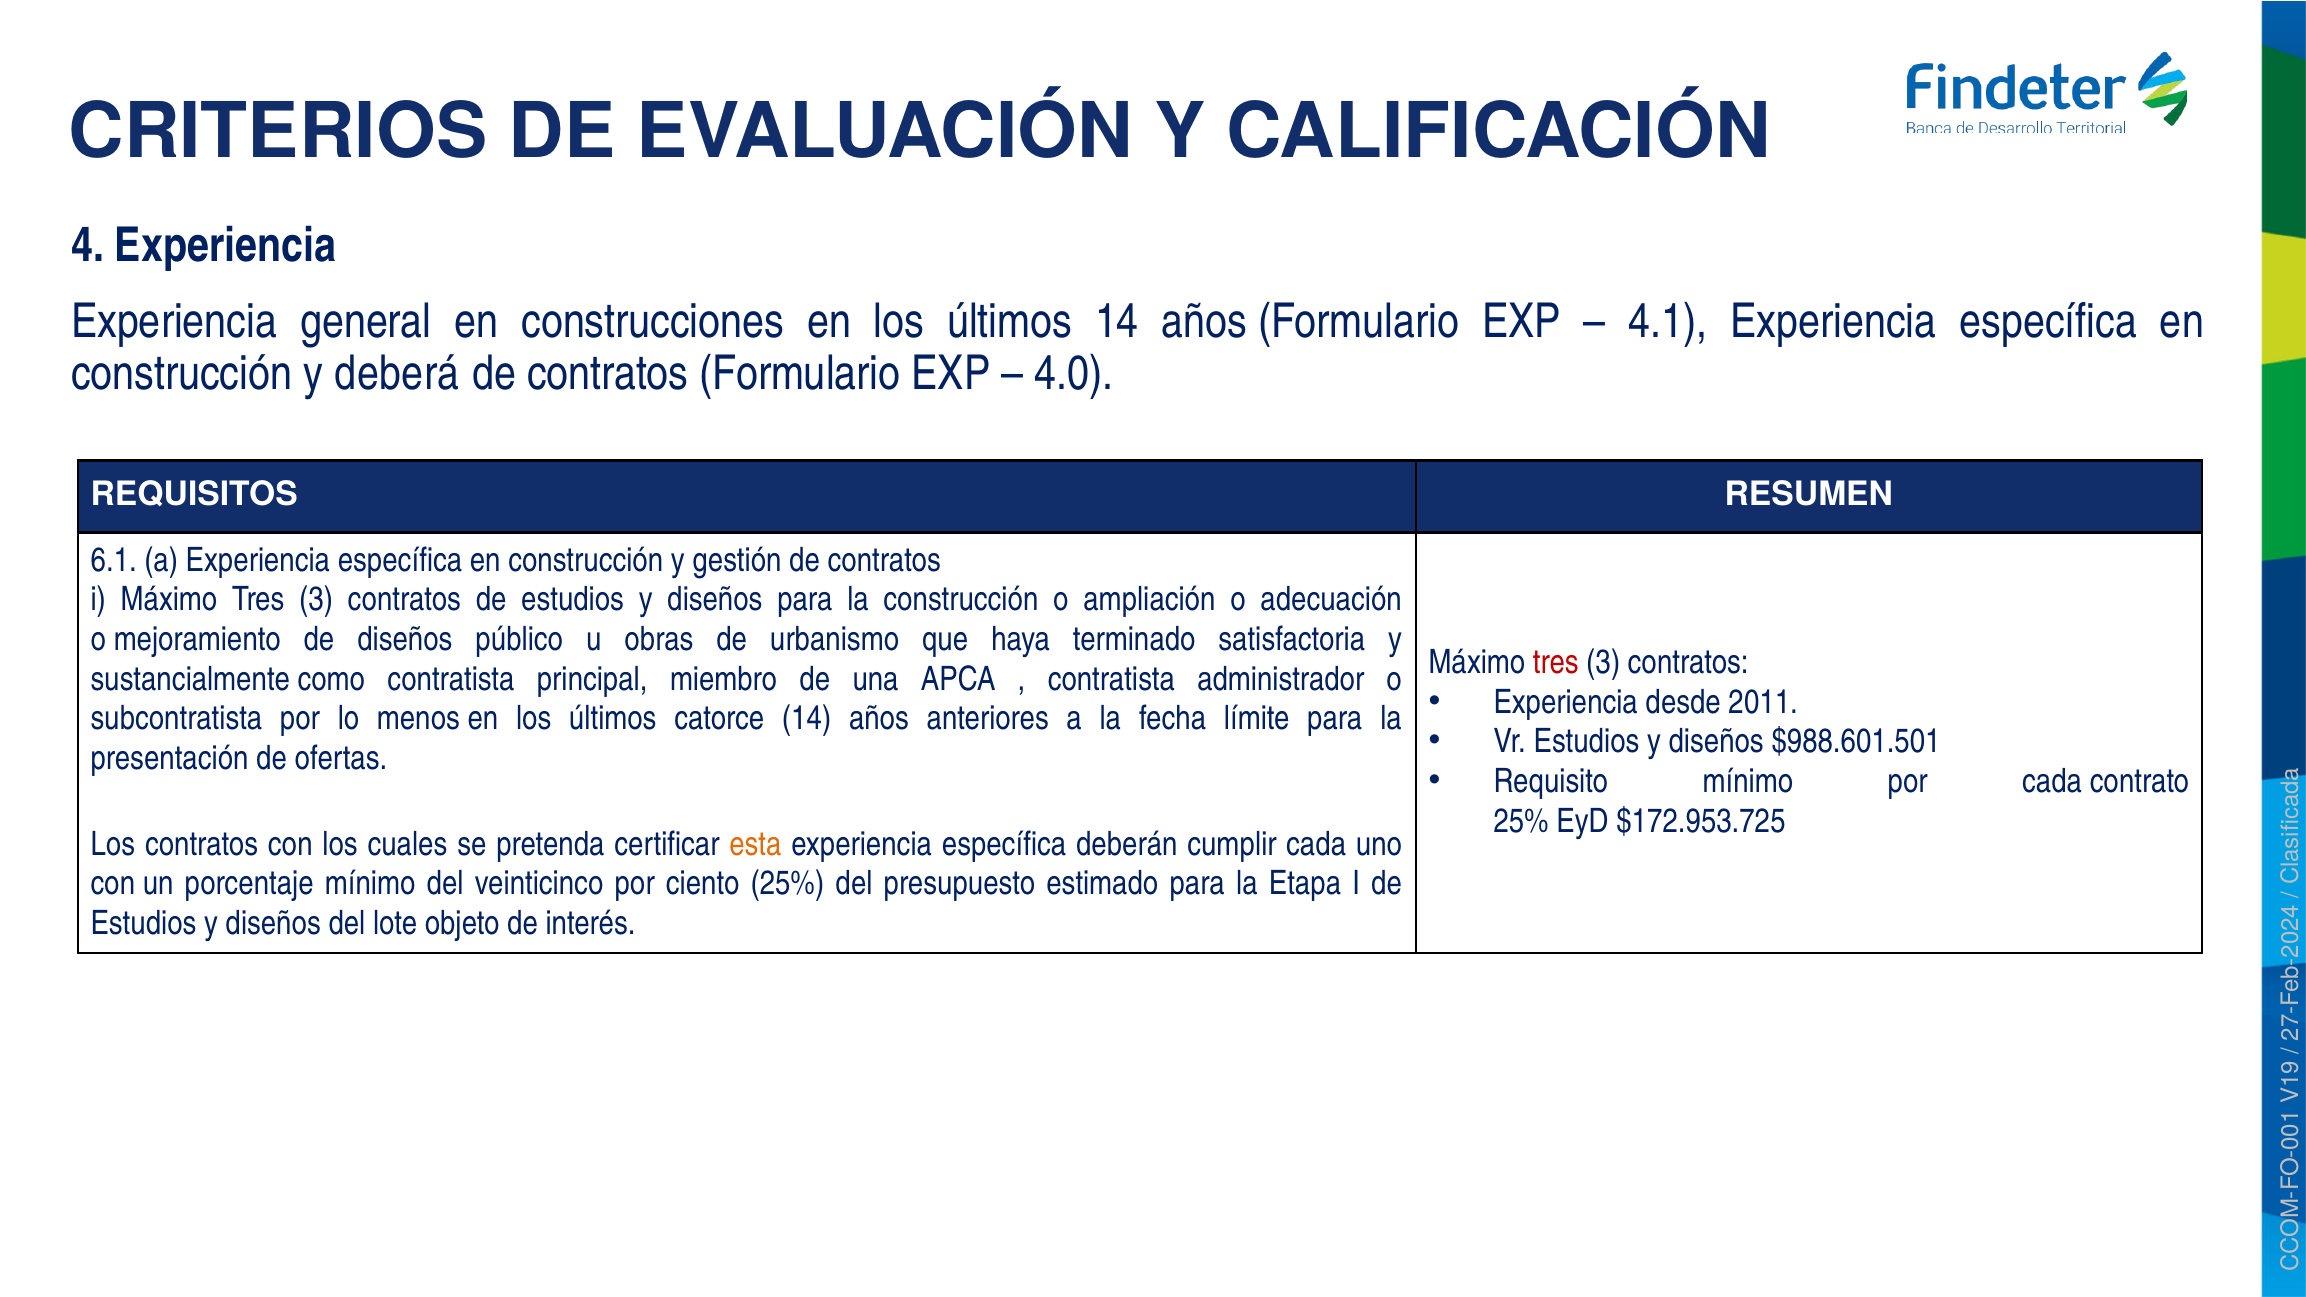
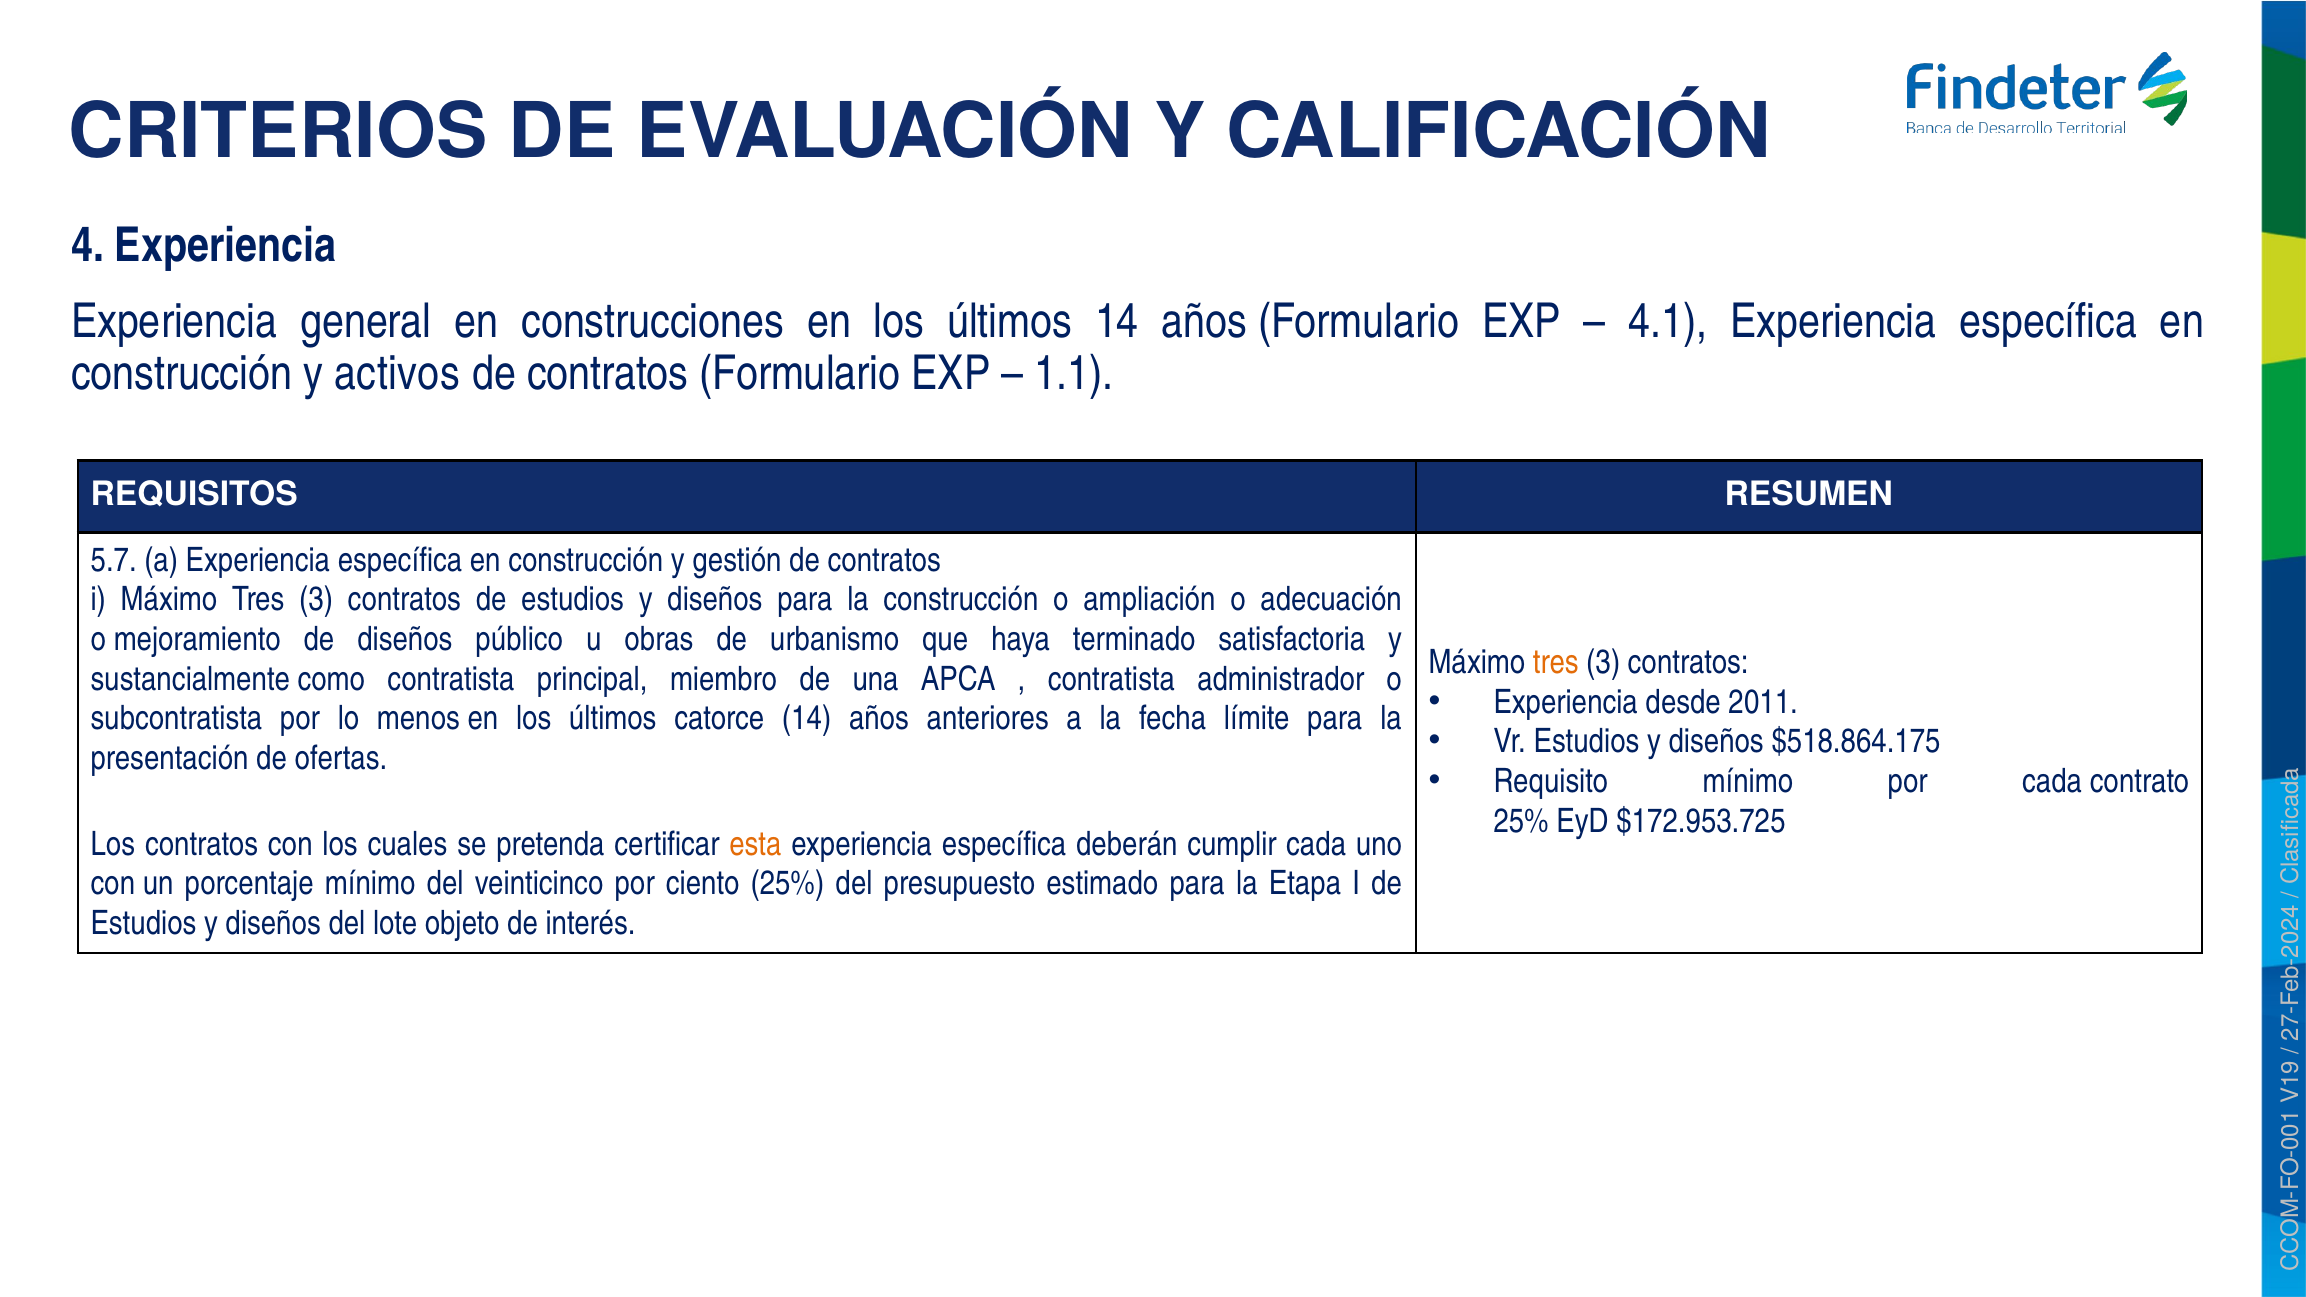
deberá: deberá -> activos (397, 374)
4.0: 4.0 -> 1.1 (1074, 374)
6.1: 6.1 -> 5.7 (114, 560)
tres colour: red -> orange (1556, 663)
$988.601.501: $988.601.501 -> $518.864.175 (1856, 742)
